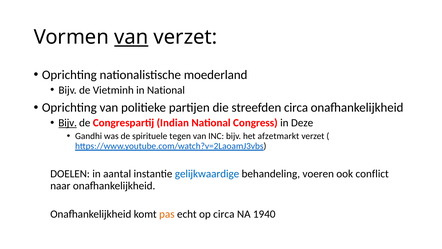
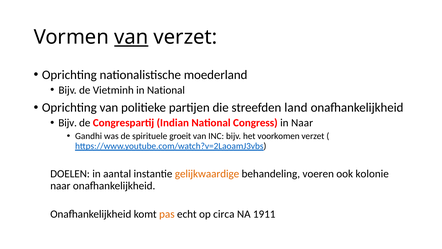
streefden circa: circa -> land (296, 107)
Bijv underline: present -> none (68, 123)
in Deze: Deze -> Naar (302, 123)
tegen: tegen -> groeit (180, 136)
afzetmarkt: afzetmarkt -> voorkomen (279, 136)
gelijkwaardige colour: blue -> orange (207, 174)
conflict: conflict -> kolonie (372, 174)
1940: 1940 -> 1911 (264, 214)
